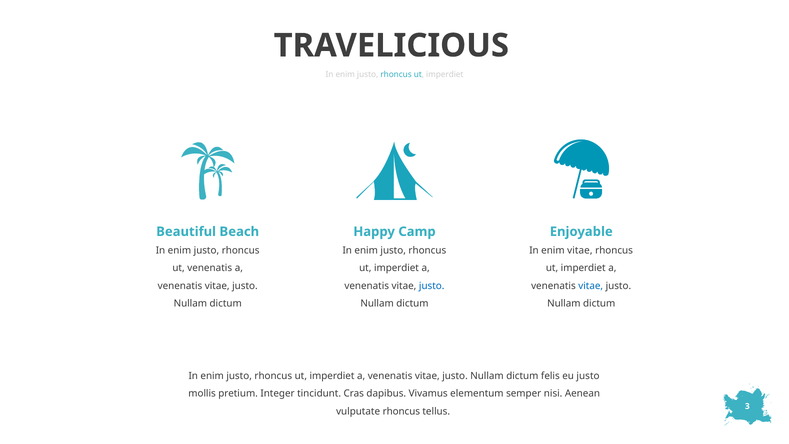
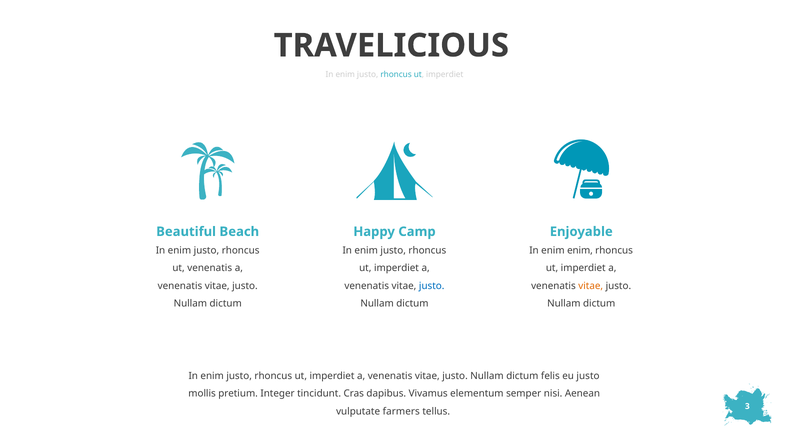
enim vitae: vitae -> enim (580, 250)
vitae colour: blue -> orange (591, 286)
vulputate rhoncus: rhoncus -> farmers (401, 411)
